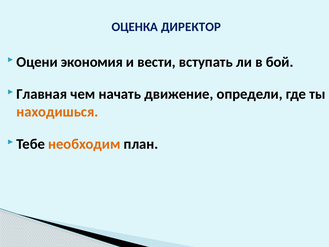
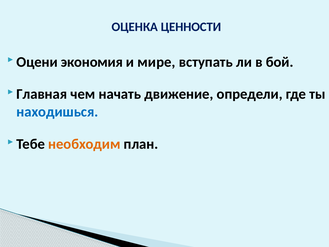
ДИРЕКТОР: ДИРЕКТОР -> ЦЕННОСТИ (191, 27)
вести: вести -> мире (156, 62)
находишься colour: orange -> blue (57, 112)
